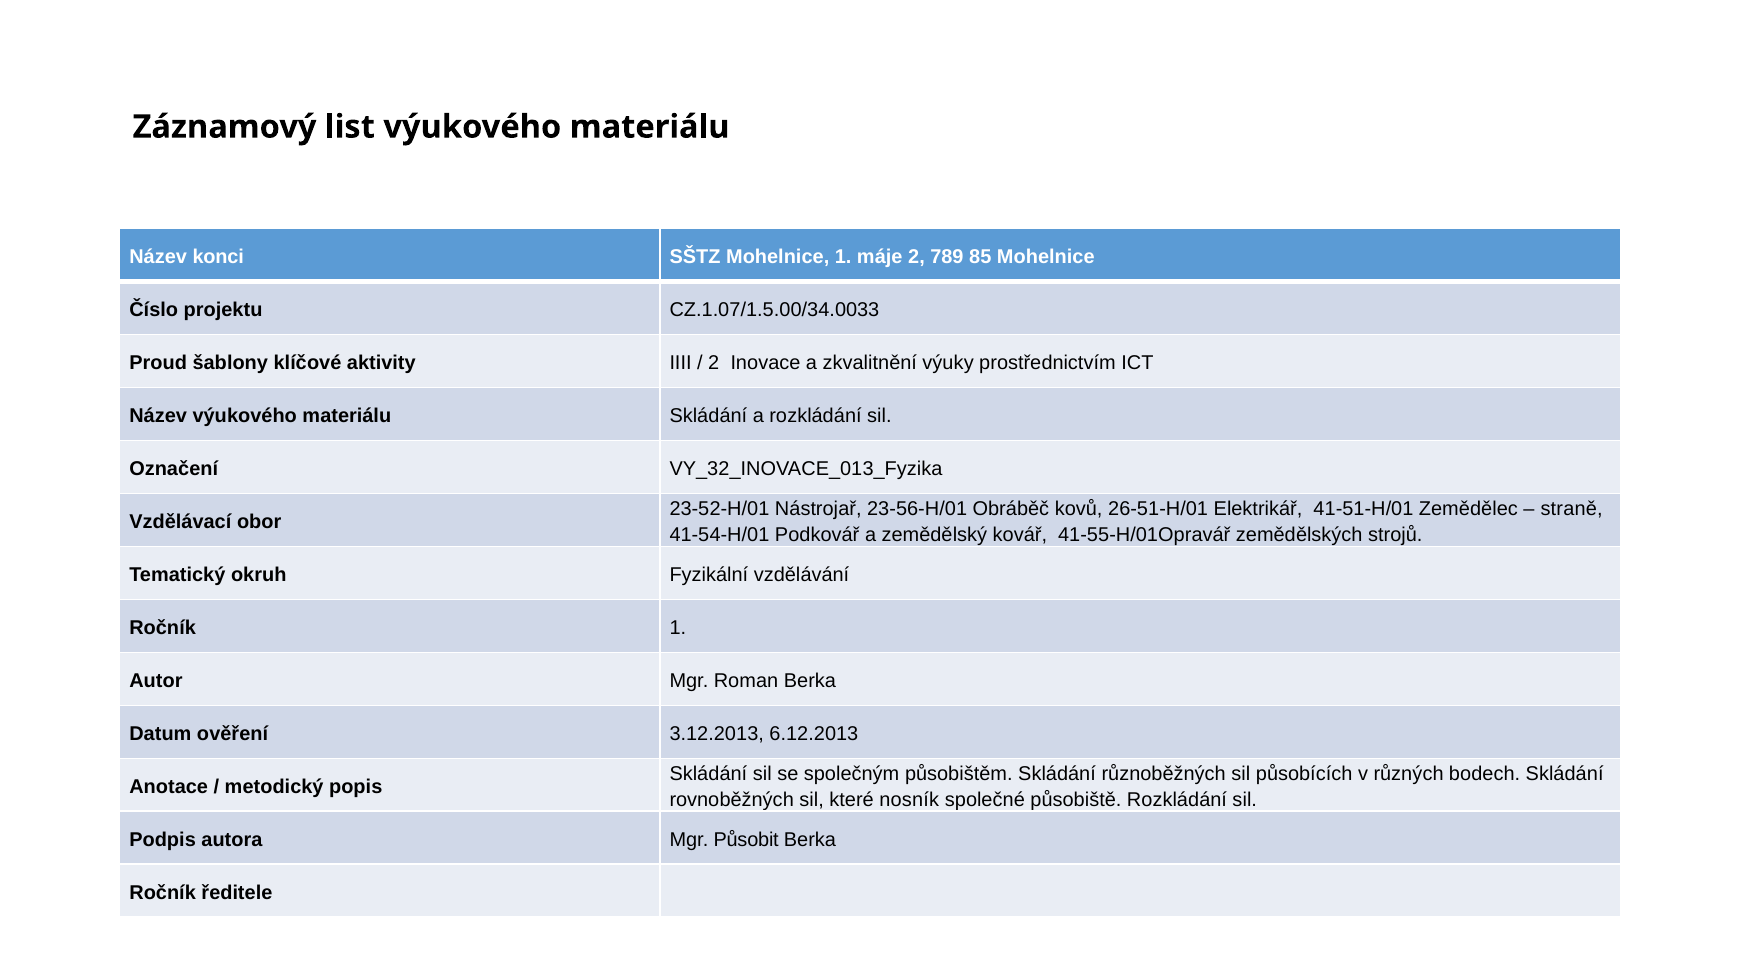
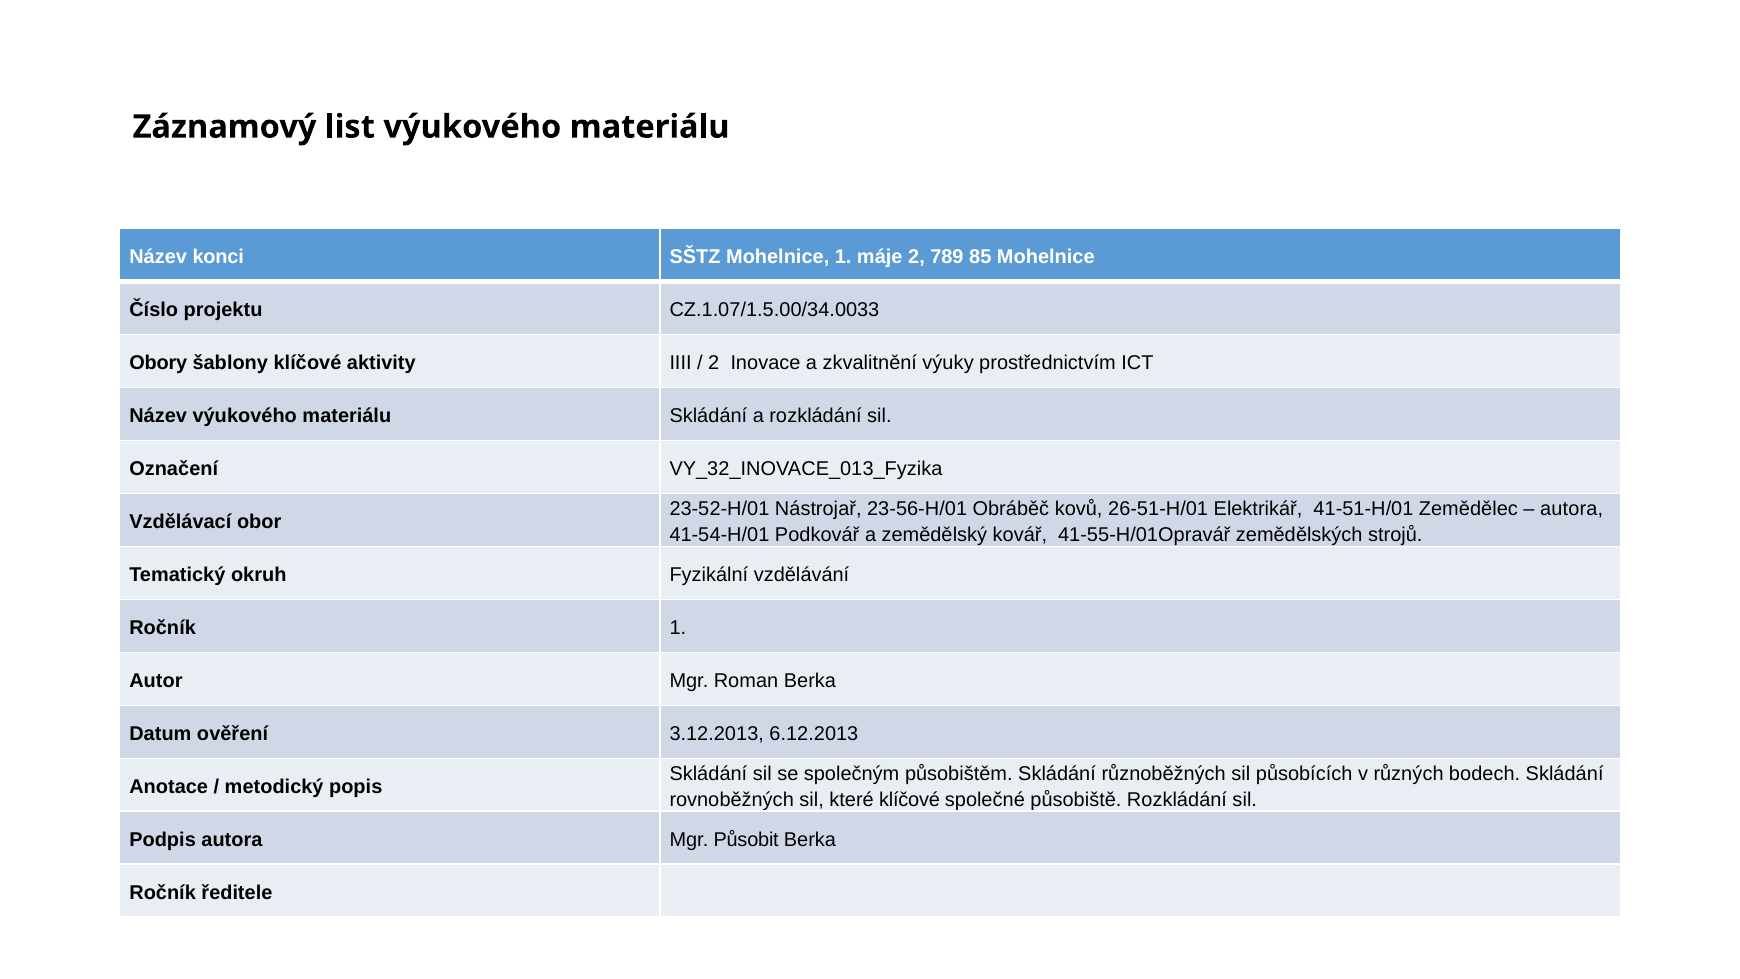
Proud: Proud -> Obory (158, 363)
straně: straně -> autora (1572, 509)
které nosník: nosník -> klíčové (909, 799)
